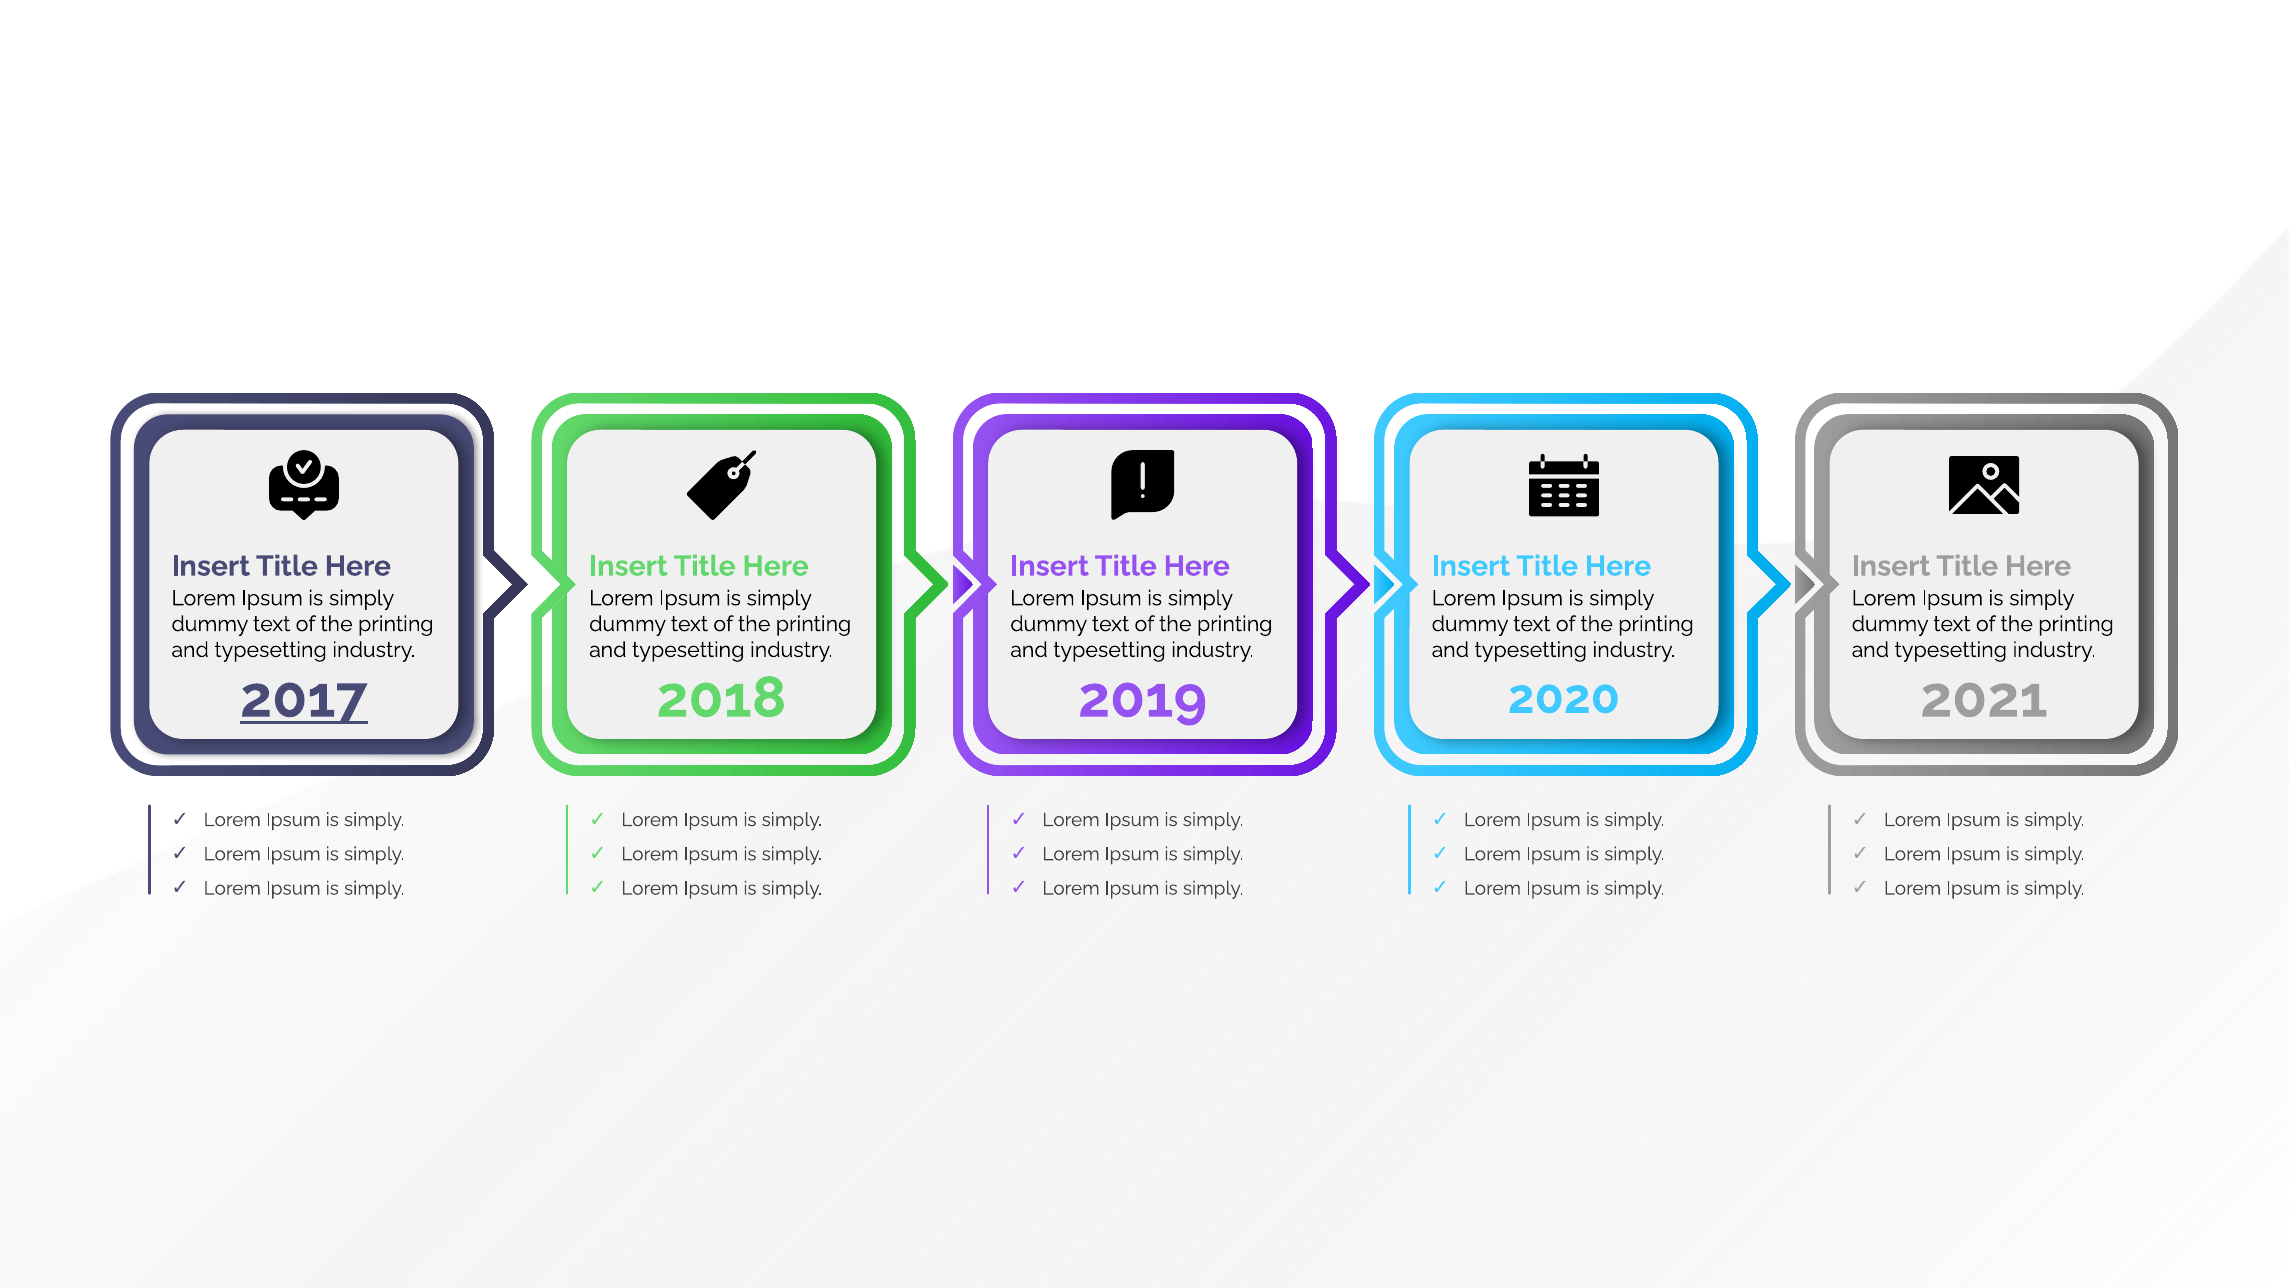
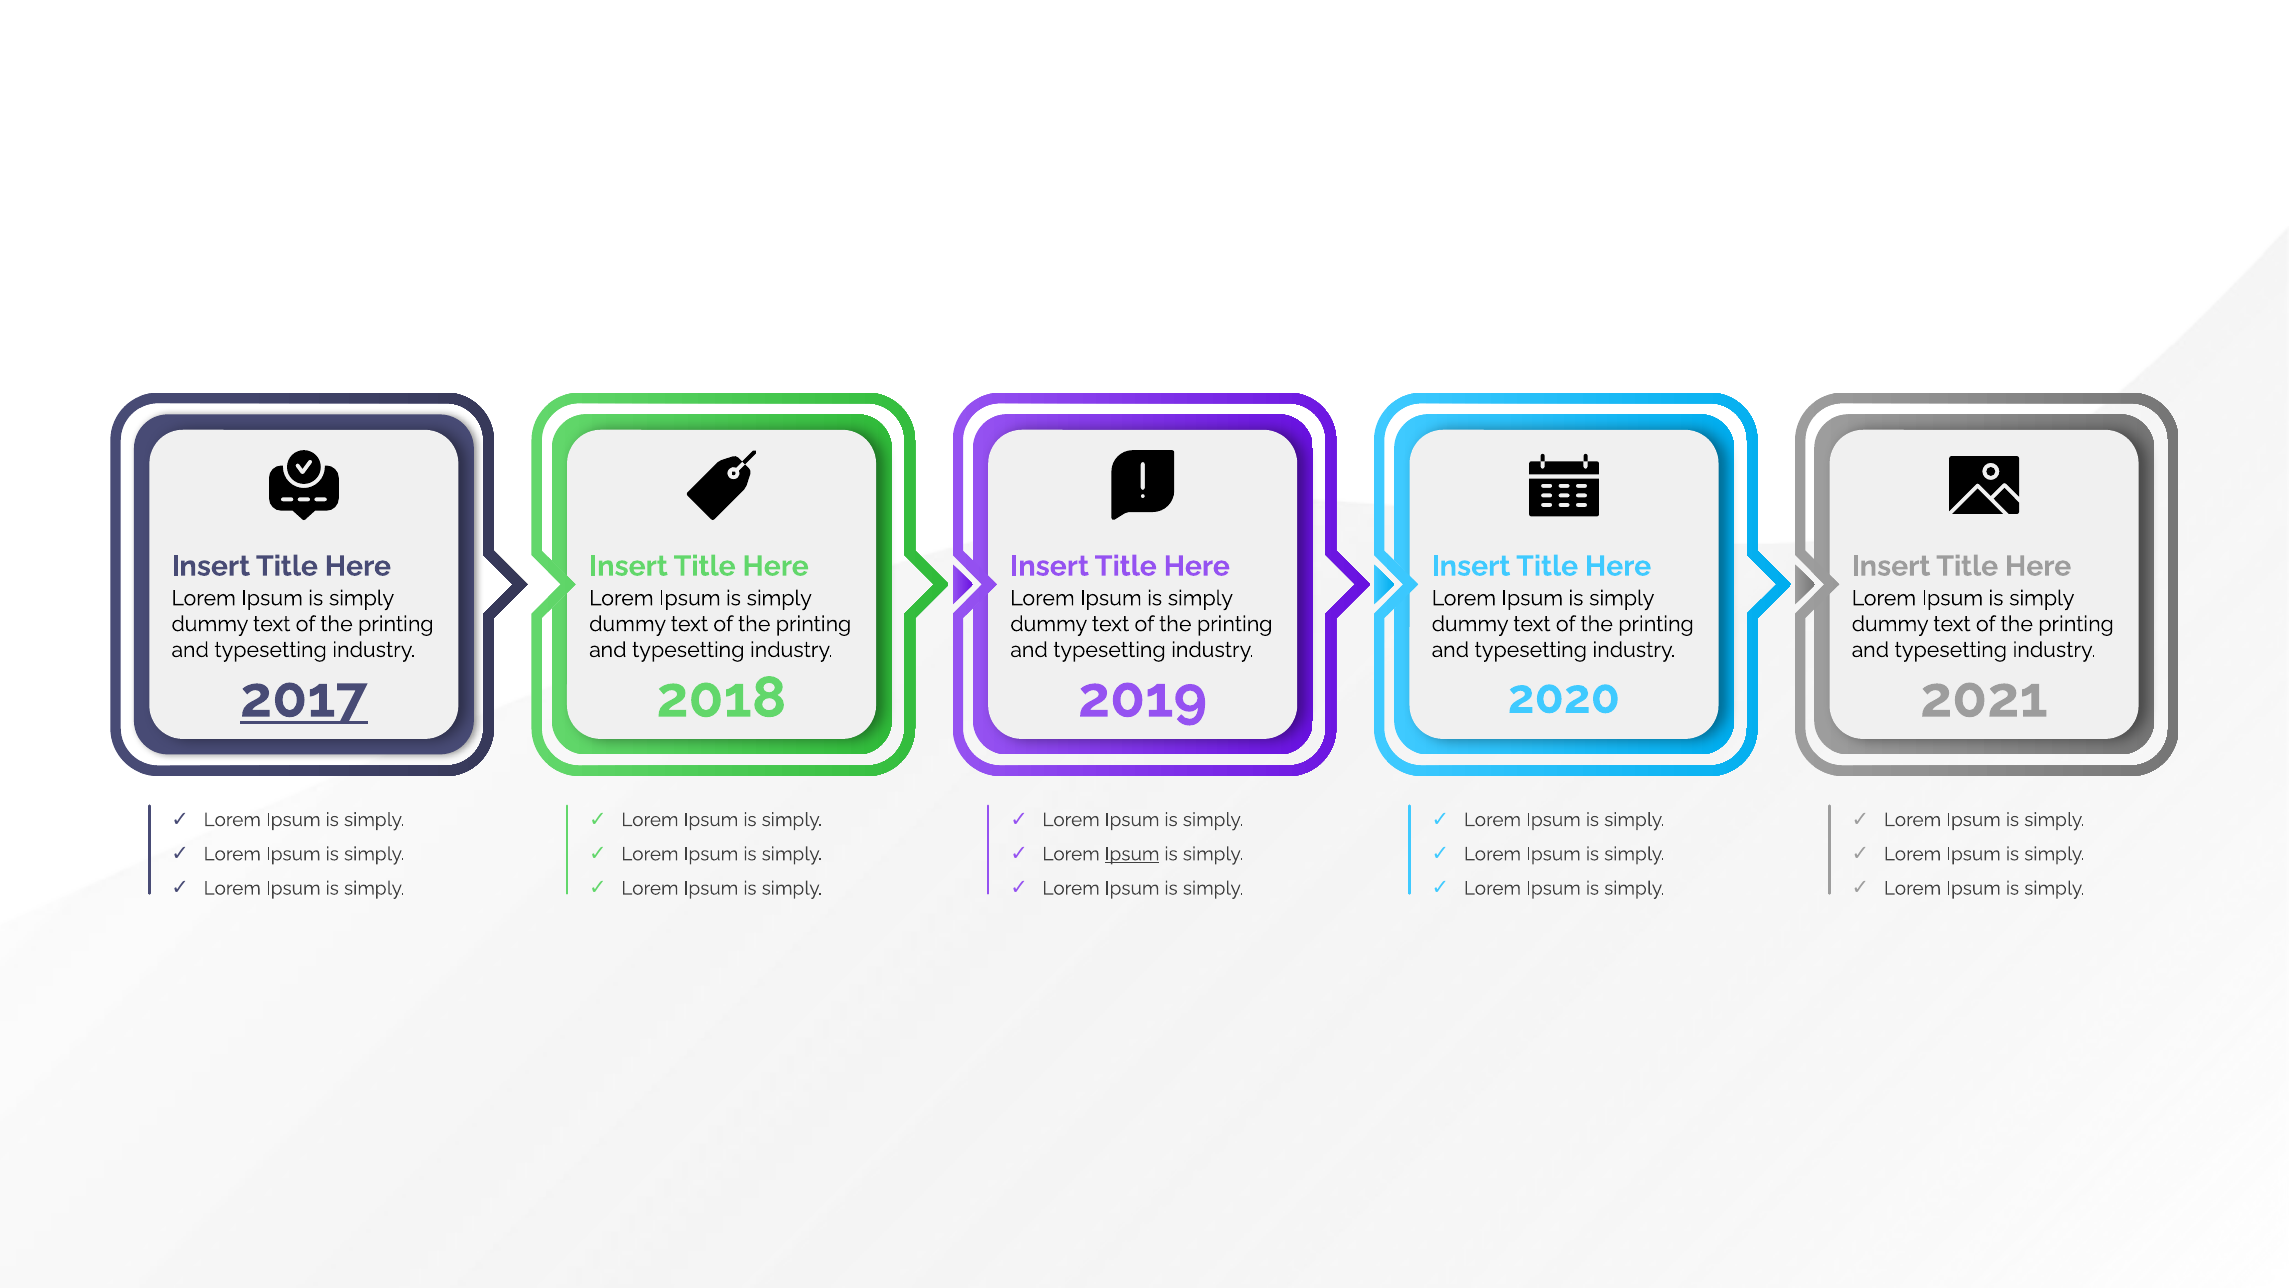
Ipsum underline: none -> present (1132, 854)
